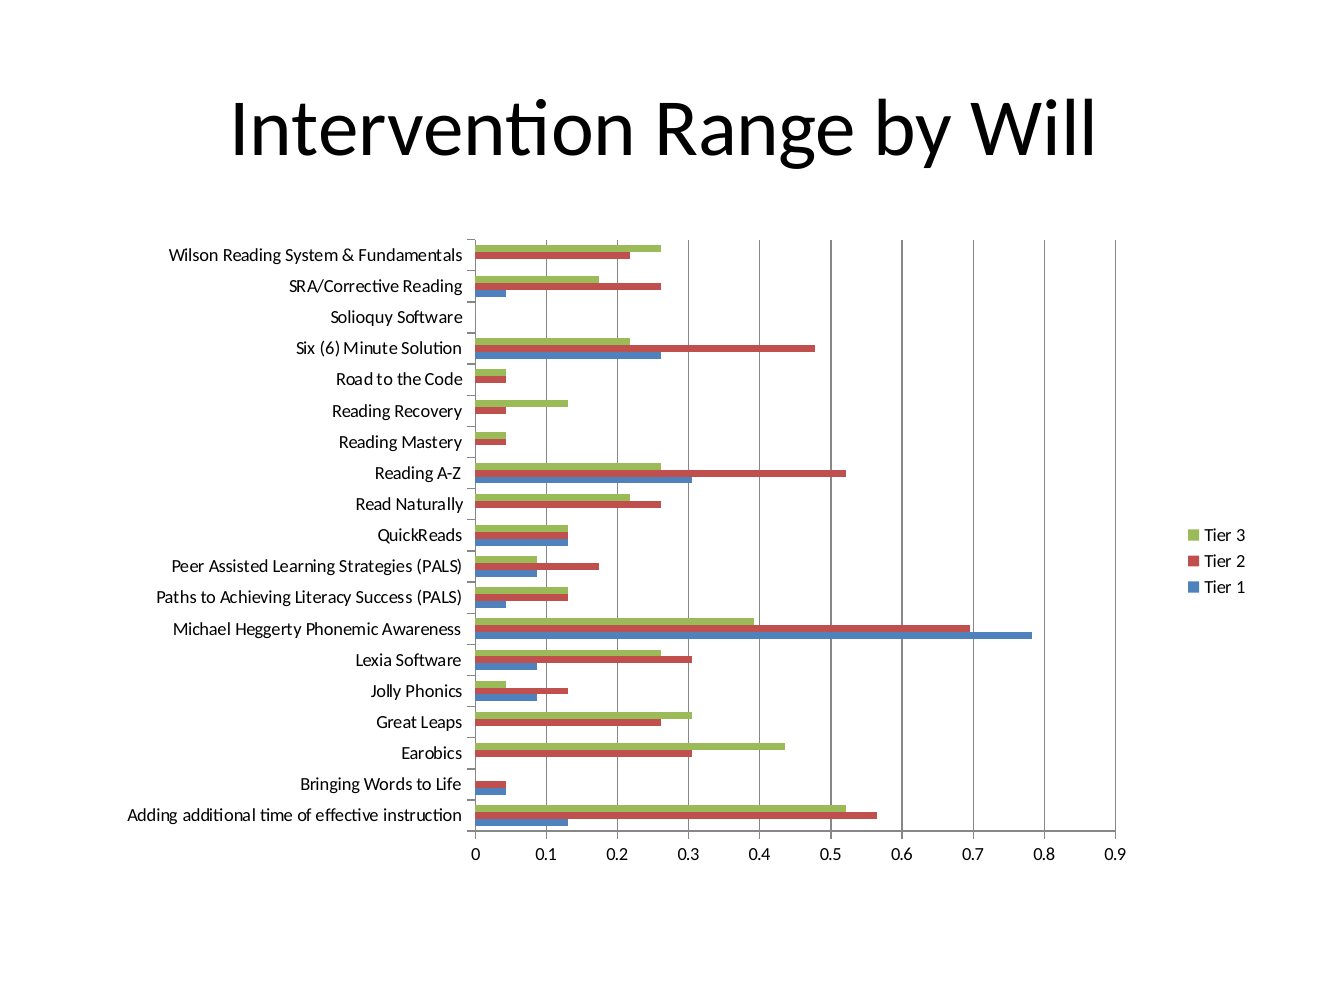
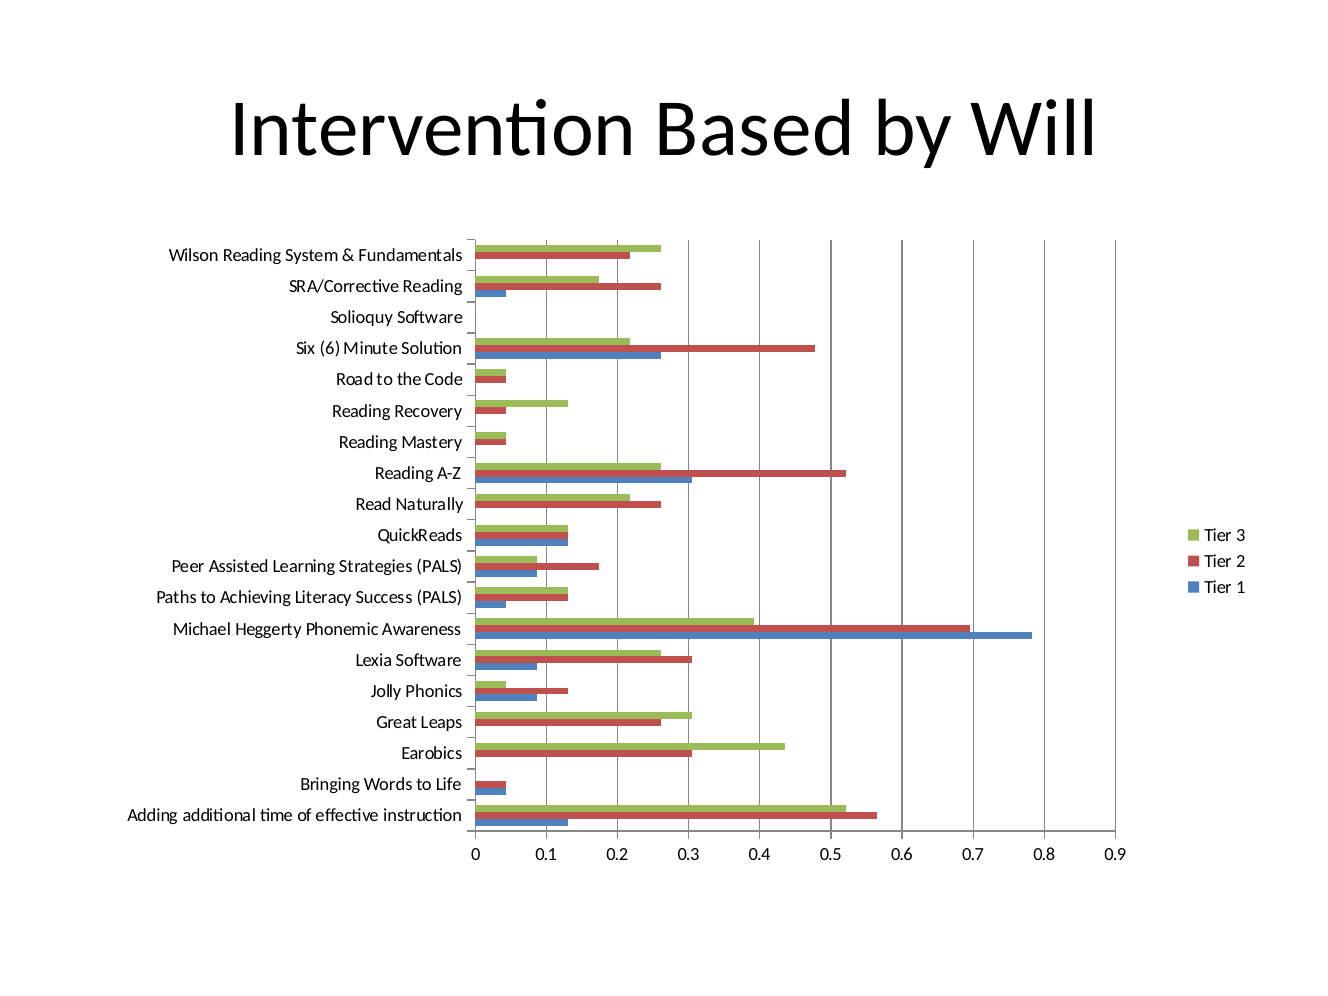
Range: Range -> Based (755, 129)
